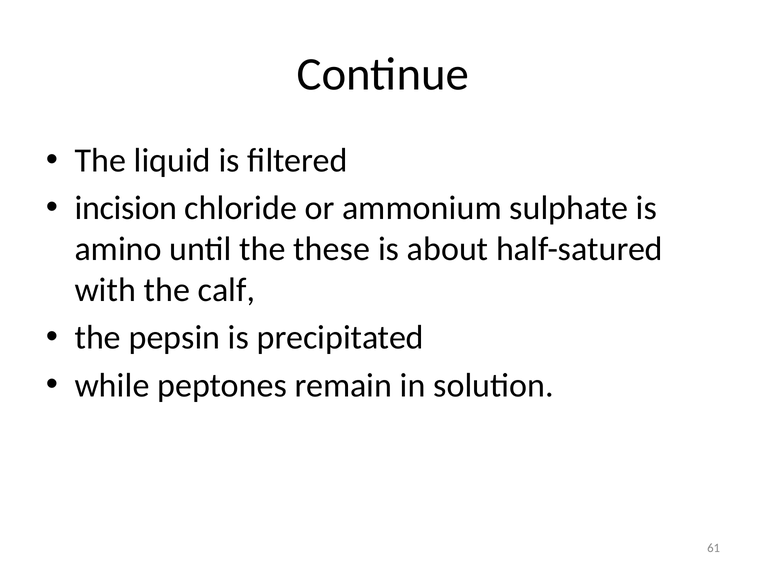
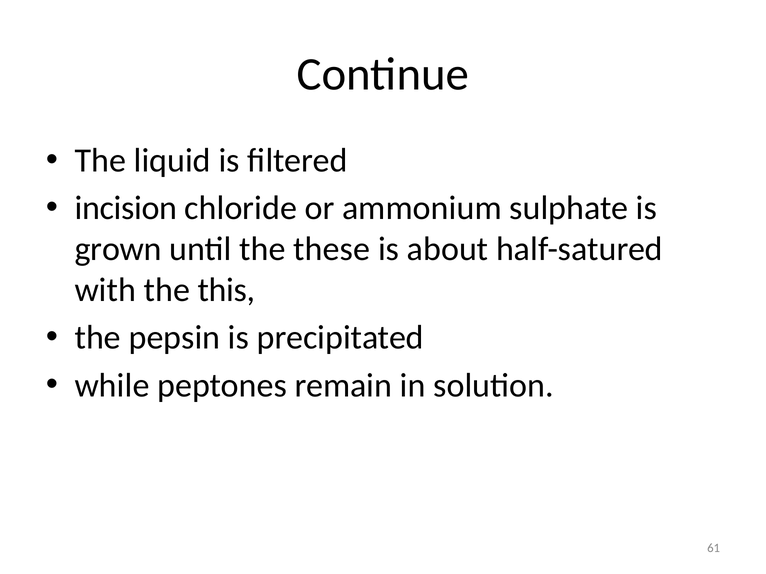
amino: amino -> grown (118, 249)
calf: calf -> this (227, 290)
